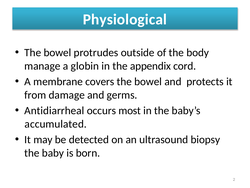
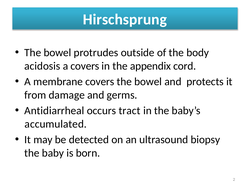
Physiological: Physiological -> Hirschsprung (125, 19)
manage: manage -> acidosis (42, 66)
a globin: globin -> covers (85, 66)
most: most -> tract (130, 110)
